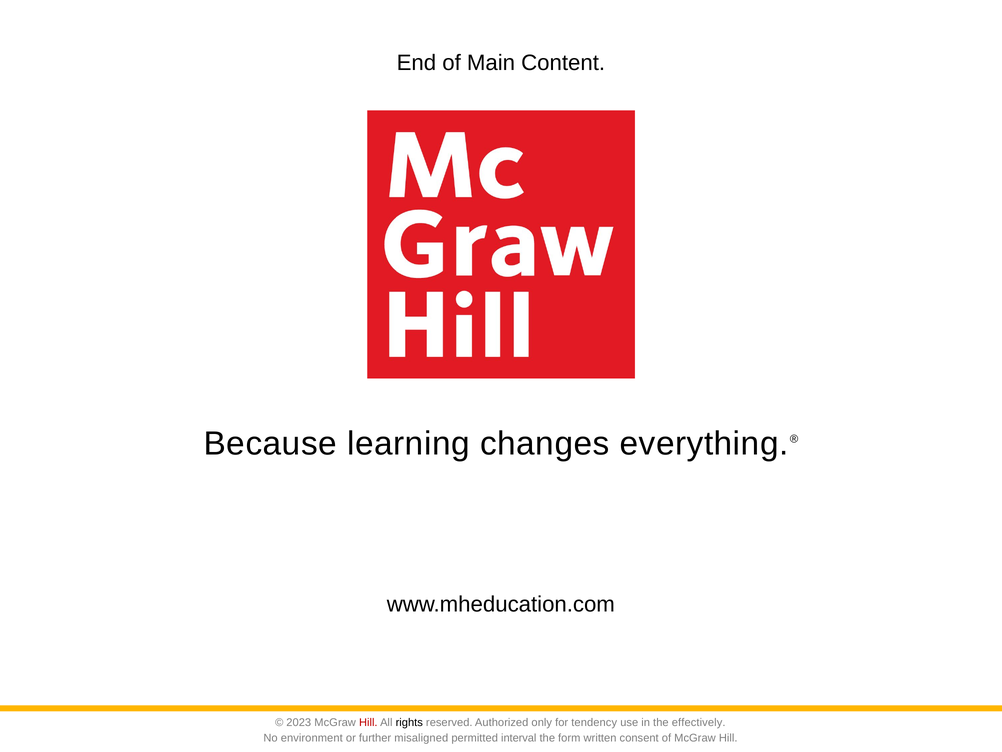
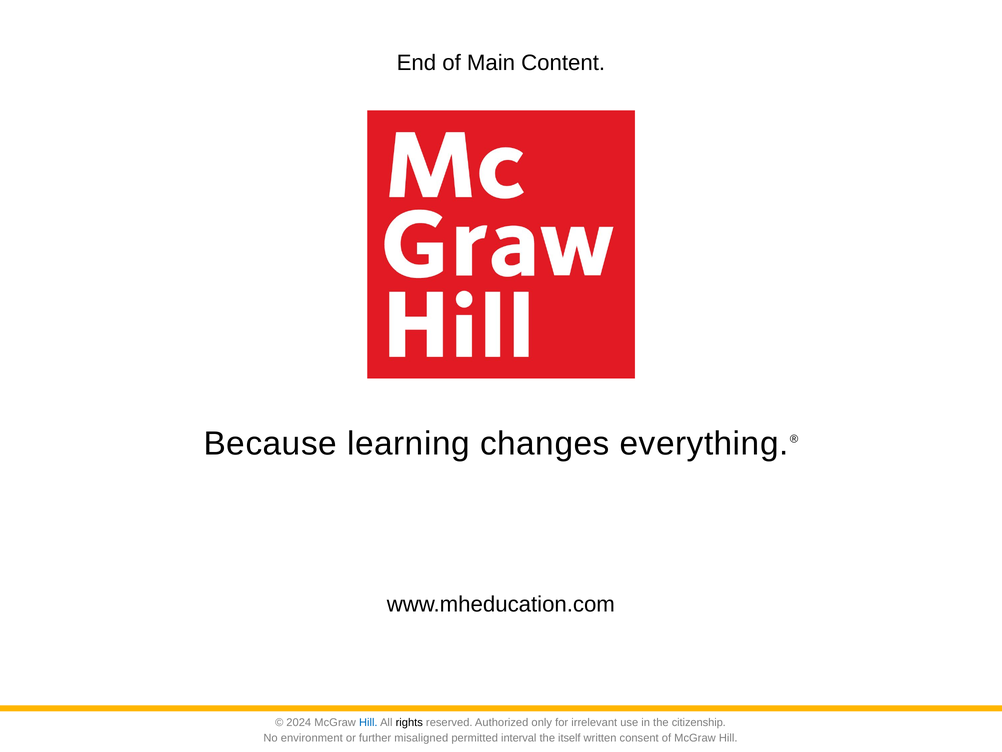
2023: 2023 -> 2024 (299, 722)
Hill colour: red -> blue (368, 722)
tendency: tendency -> irrelevant (594, 722)
effectively: effectively -> citizenship (699, 722)
form: form -> itself (569, 738)
